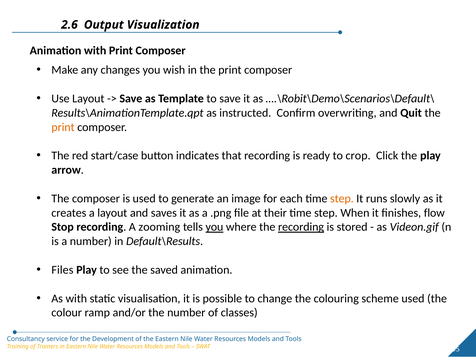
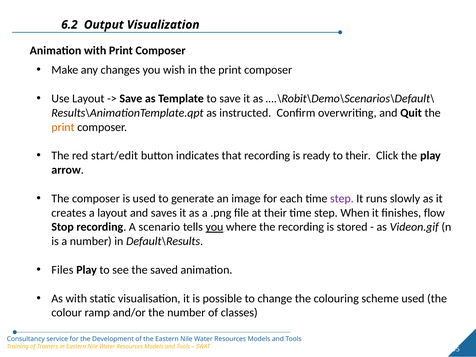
2.6: 2.6 -> 6.2 (69, 25)
start/case: start/case -> start/edit (115, 156)
to crop: crop -> their (358, 156)
step colour: orange -> purple (342, 198)
zooming: zooming -> scenario (159, 227)
recording underline: present -> none (301, 227)
